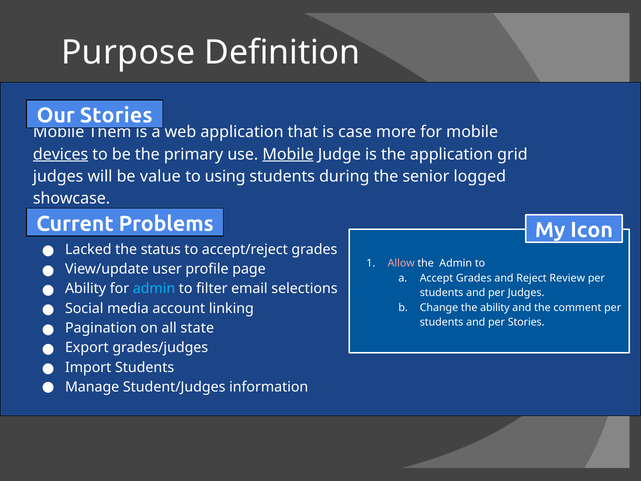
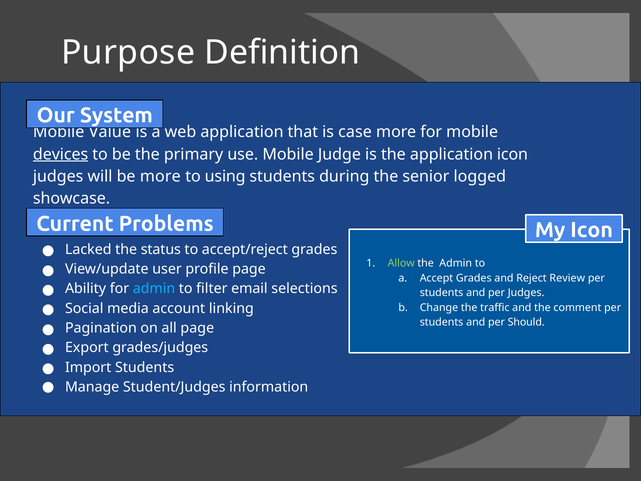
Our Stories: Stories -> System (116, 115)
Them: Them -> Value (110, 132)
Mobile underline: present -> none (288, 154)
application grid: grid -> icon (512, 154)
be value: value -> more (160, 176)
Allow colour: pink -> light green (401, 263)
the ability: ability -> traffic (495, 307)
per Stories: Stories -> Should (526, 322)
all state: state -> page (197, 328)
